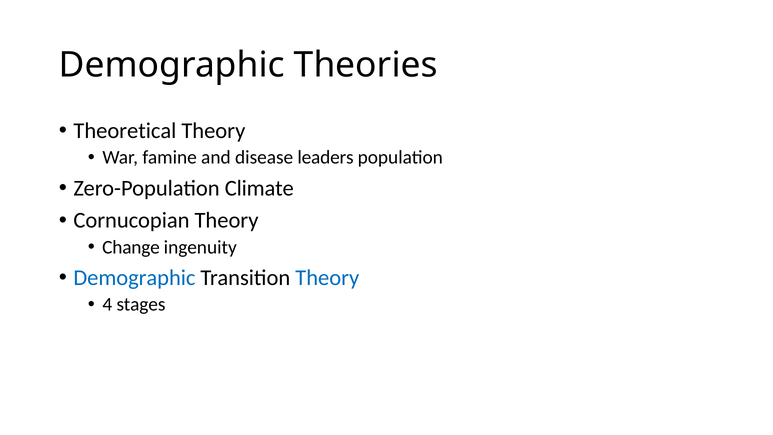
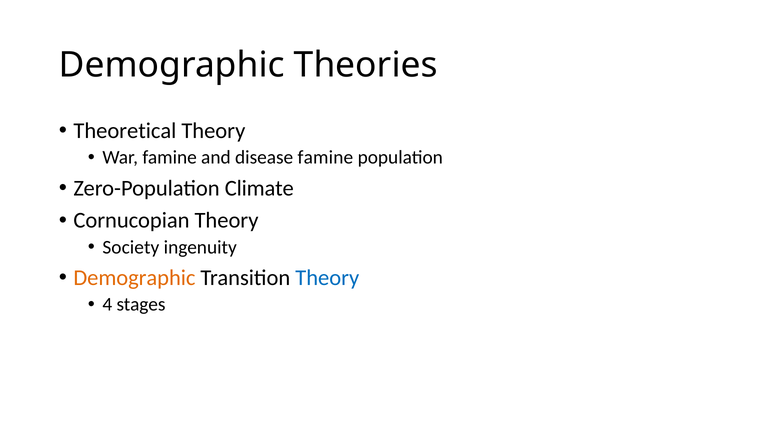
disease leaders: leaders -> famine (325, 157)
Change: Change -> Society (131, 247)
Demographic colour: blue -> orange (134, 278)
